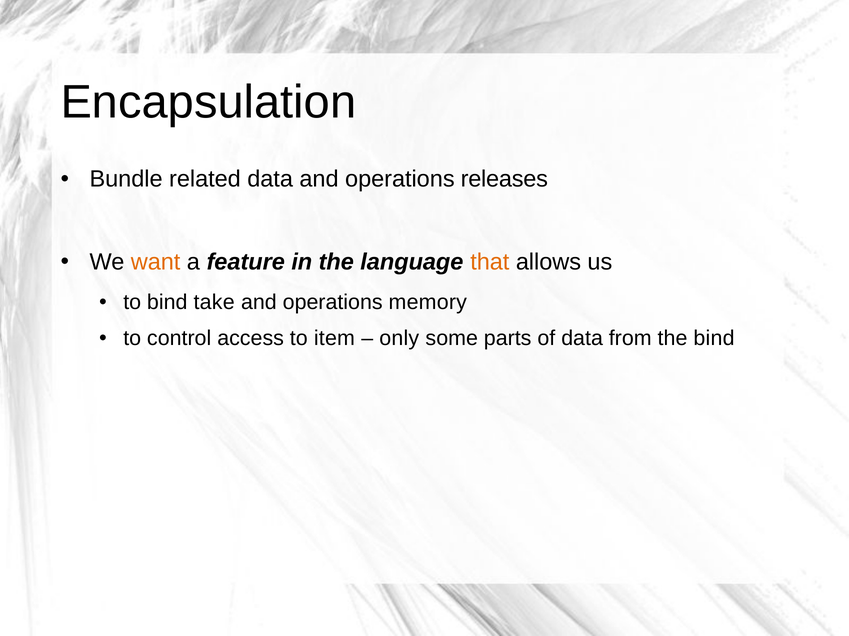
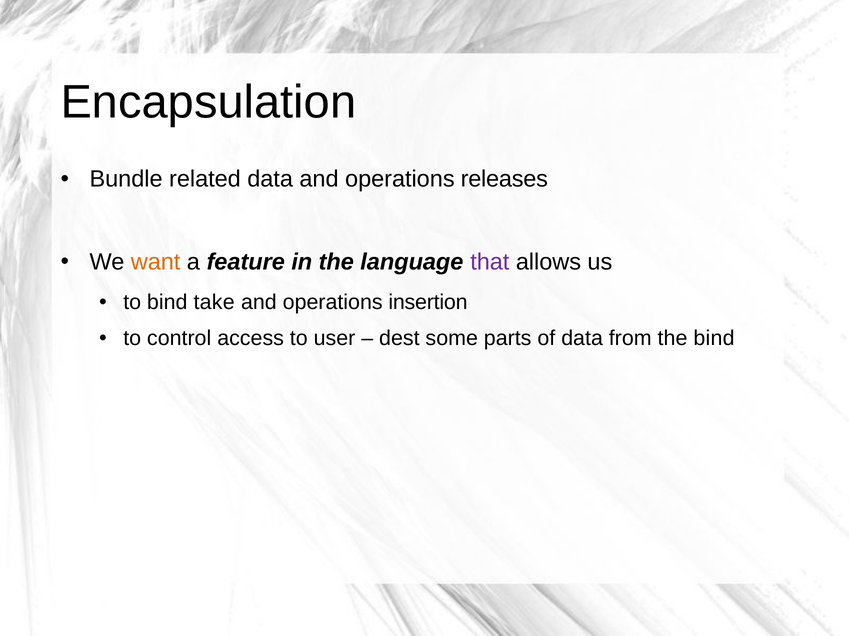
that colour: orange -> purple (490, 262)
memory: memory -> insertion (428, 302)
item: item -> user (335, 339)
only: only -> dest (399, 339)
